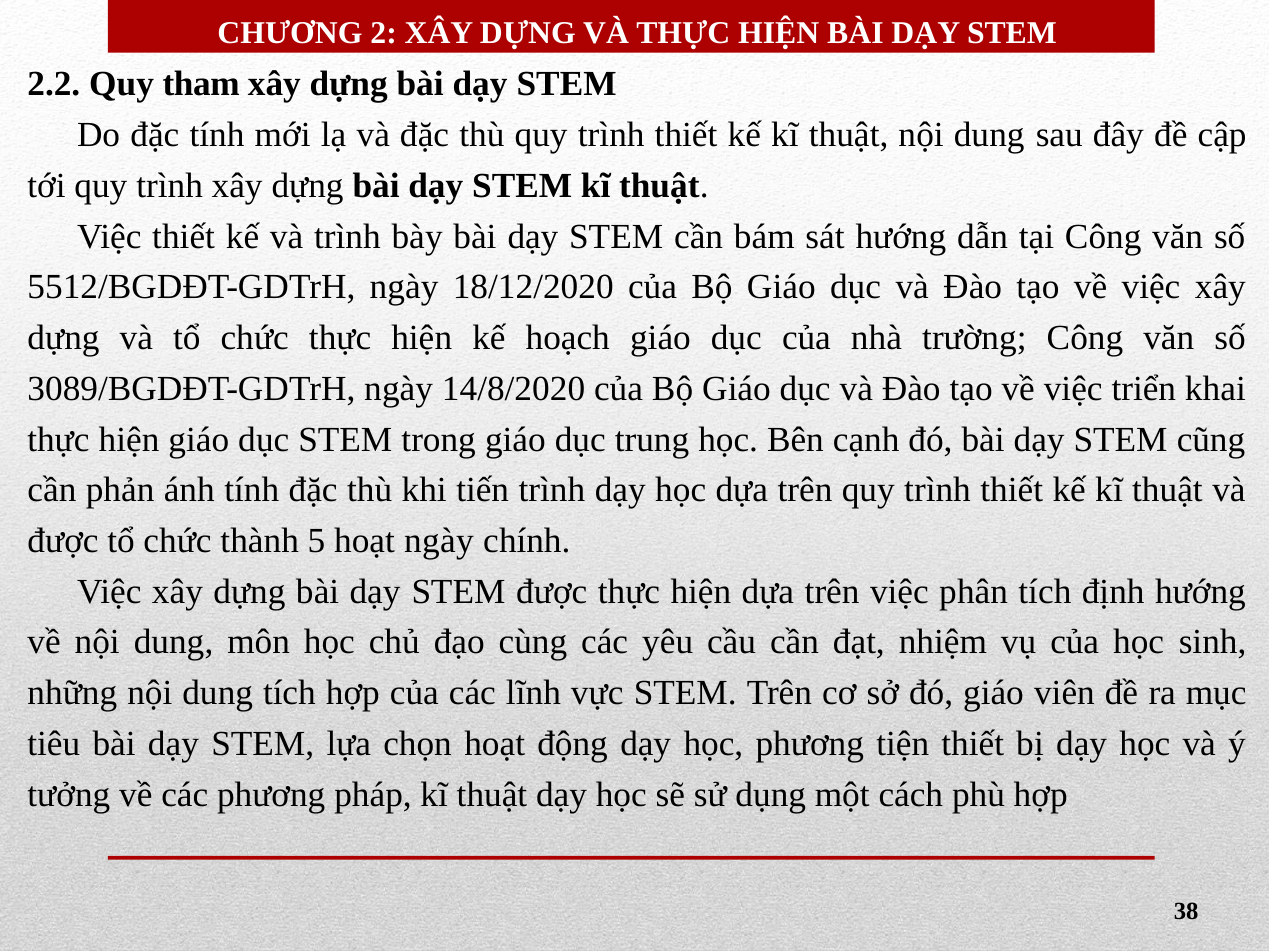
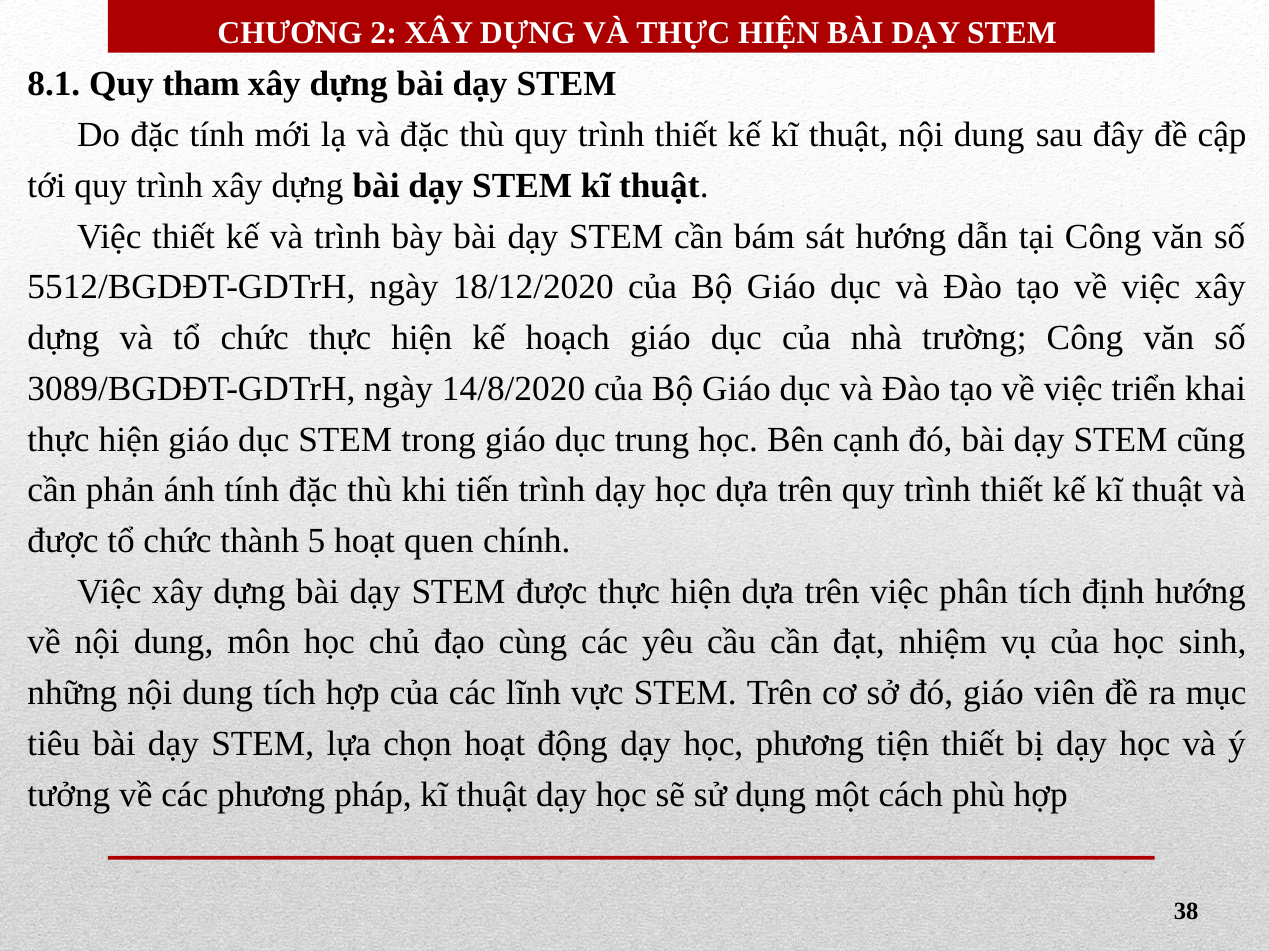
2.2: 2.2 -> 8.1 (54, 84)
hoạt ngày: ngày -> quen (439, 541)
